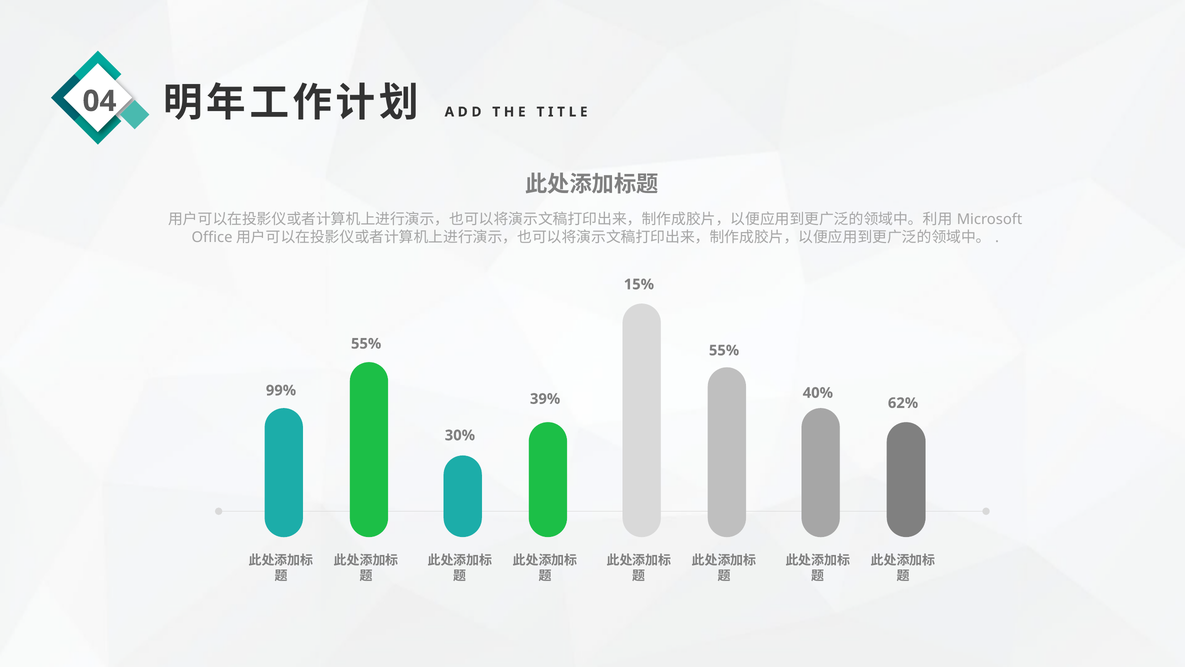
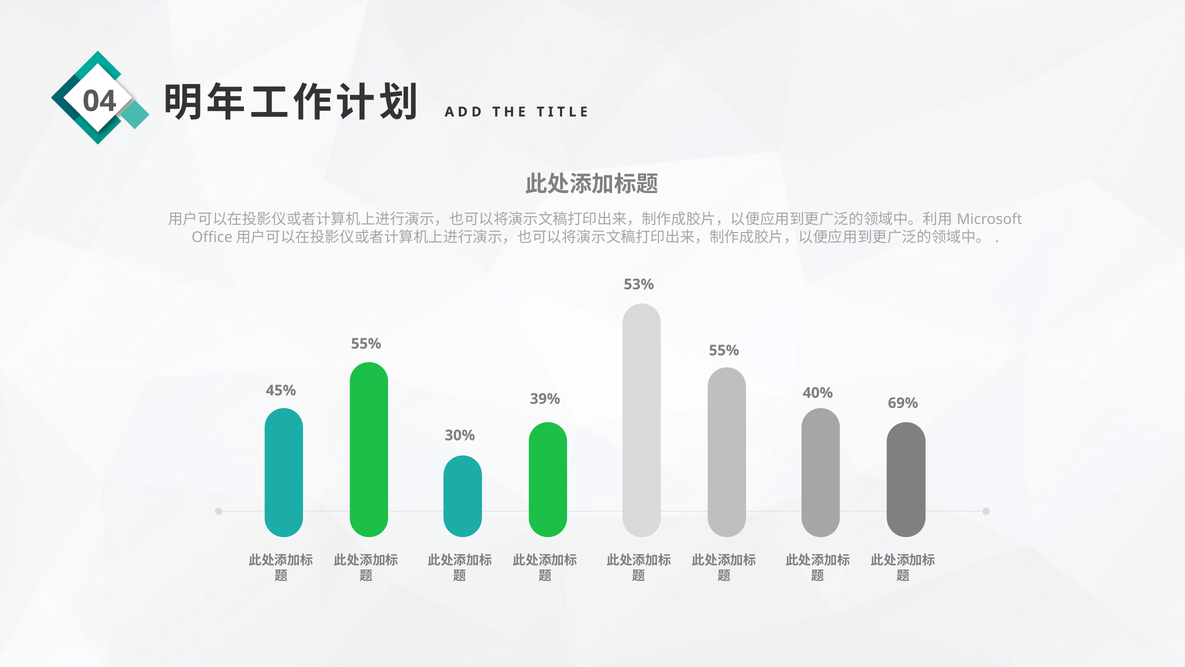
15%: 15% -> 53% (639, 284)
99%: 99% -> 45% (281, 390)
62%: 62% -> 69% (903, 403)
